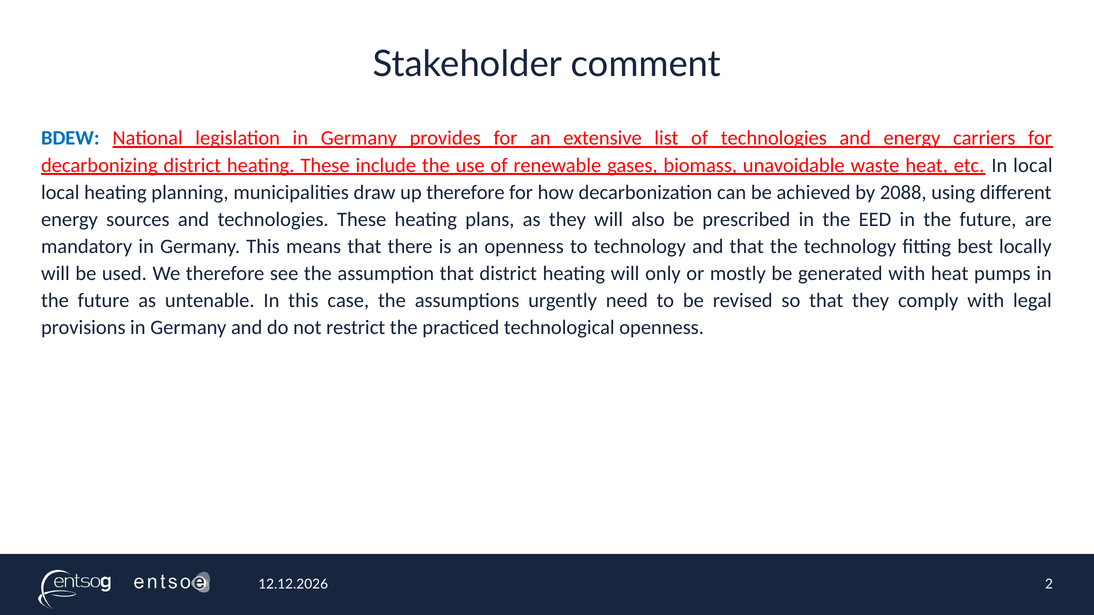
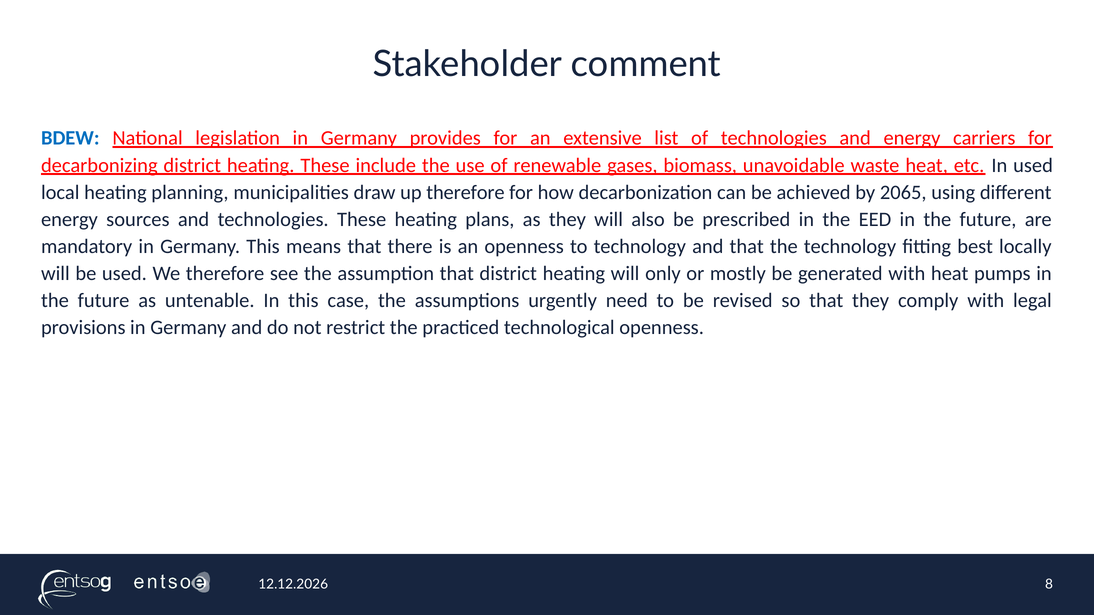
In local: local -> used (1033, 165)
2088: 2088 -> 2065 (903, 192)
2: 2 -> 8 (1049, 585)
